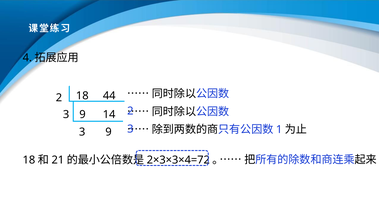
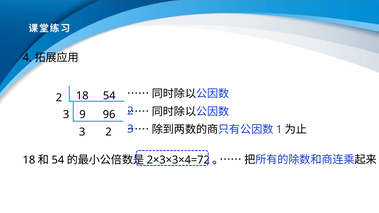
18 44: 44 -> 54 (109, 96)
14: 14 -> 96 (109, 115)
3 9: 9 -> 2 (108, 132)
21: 21 -> 54 (58, 160)
